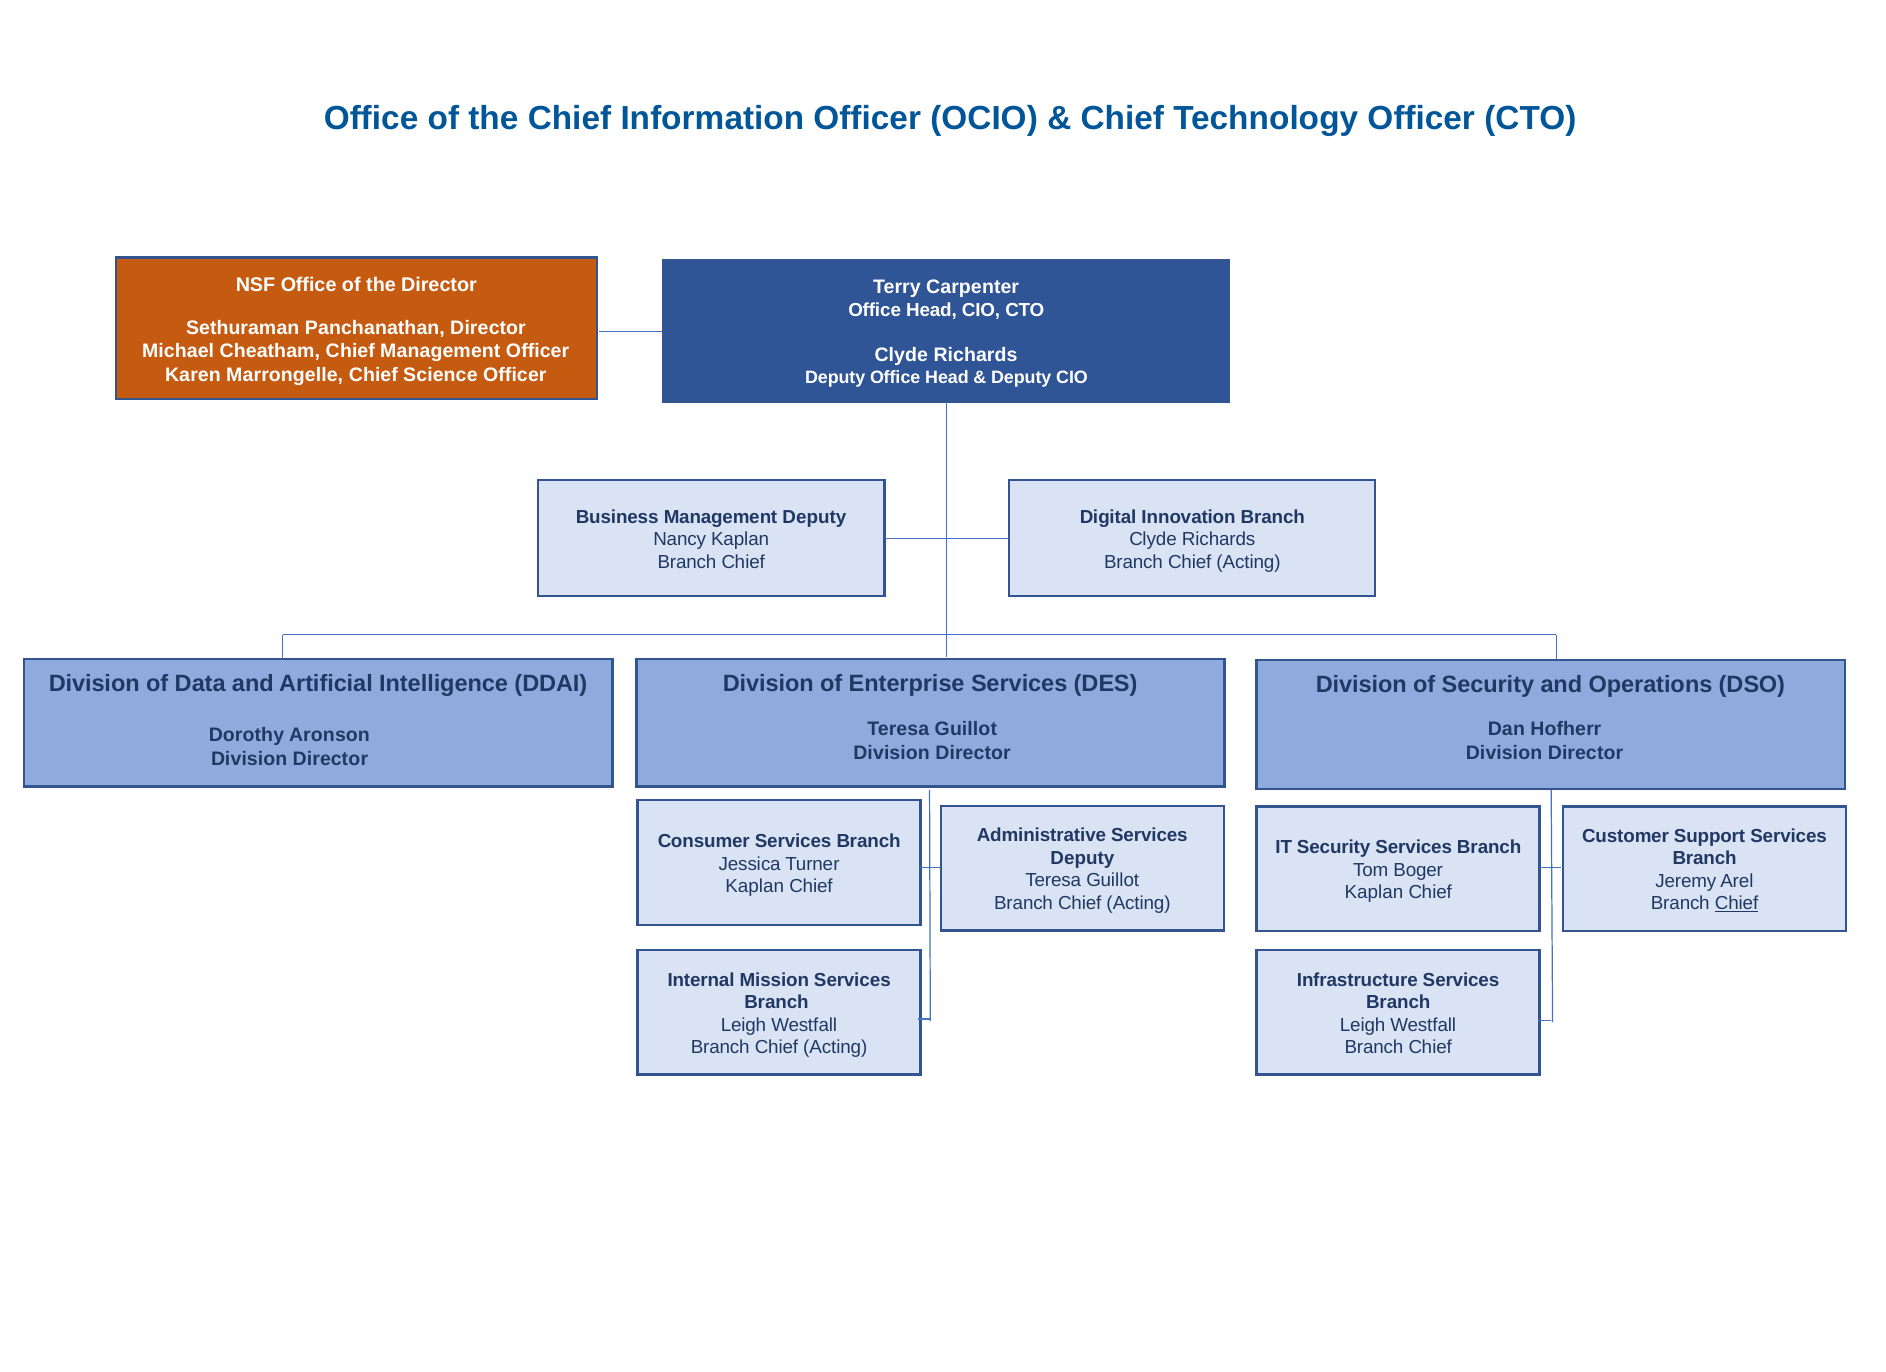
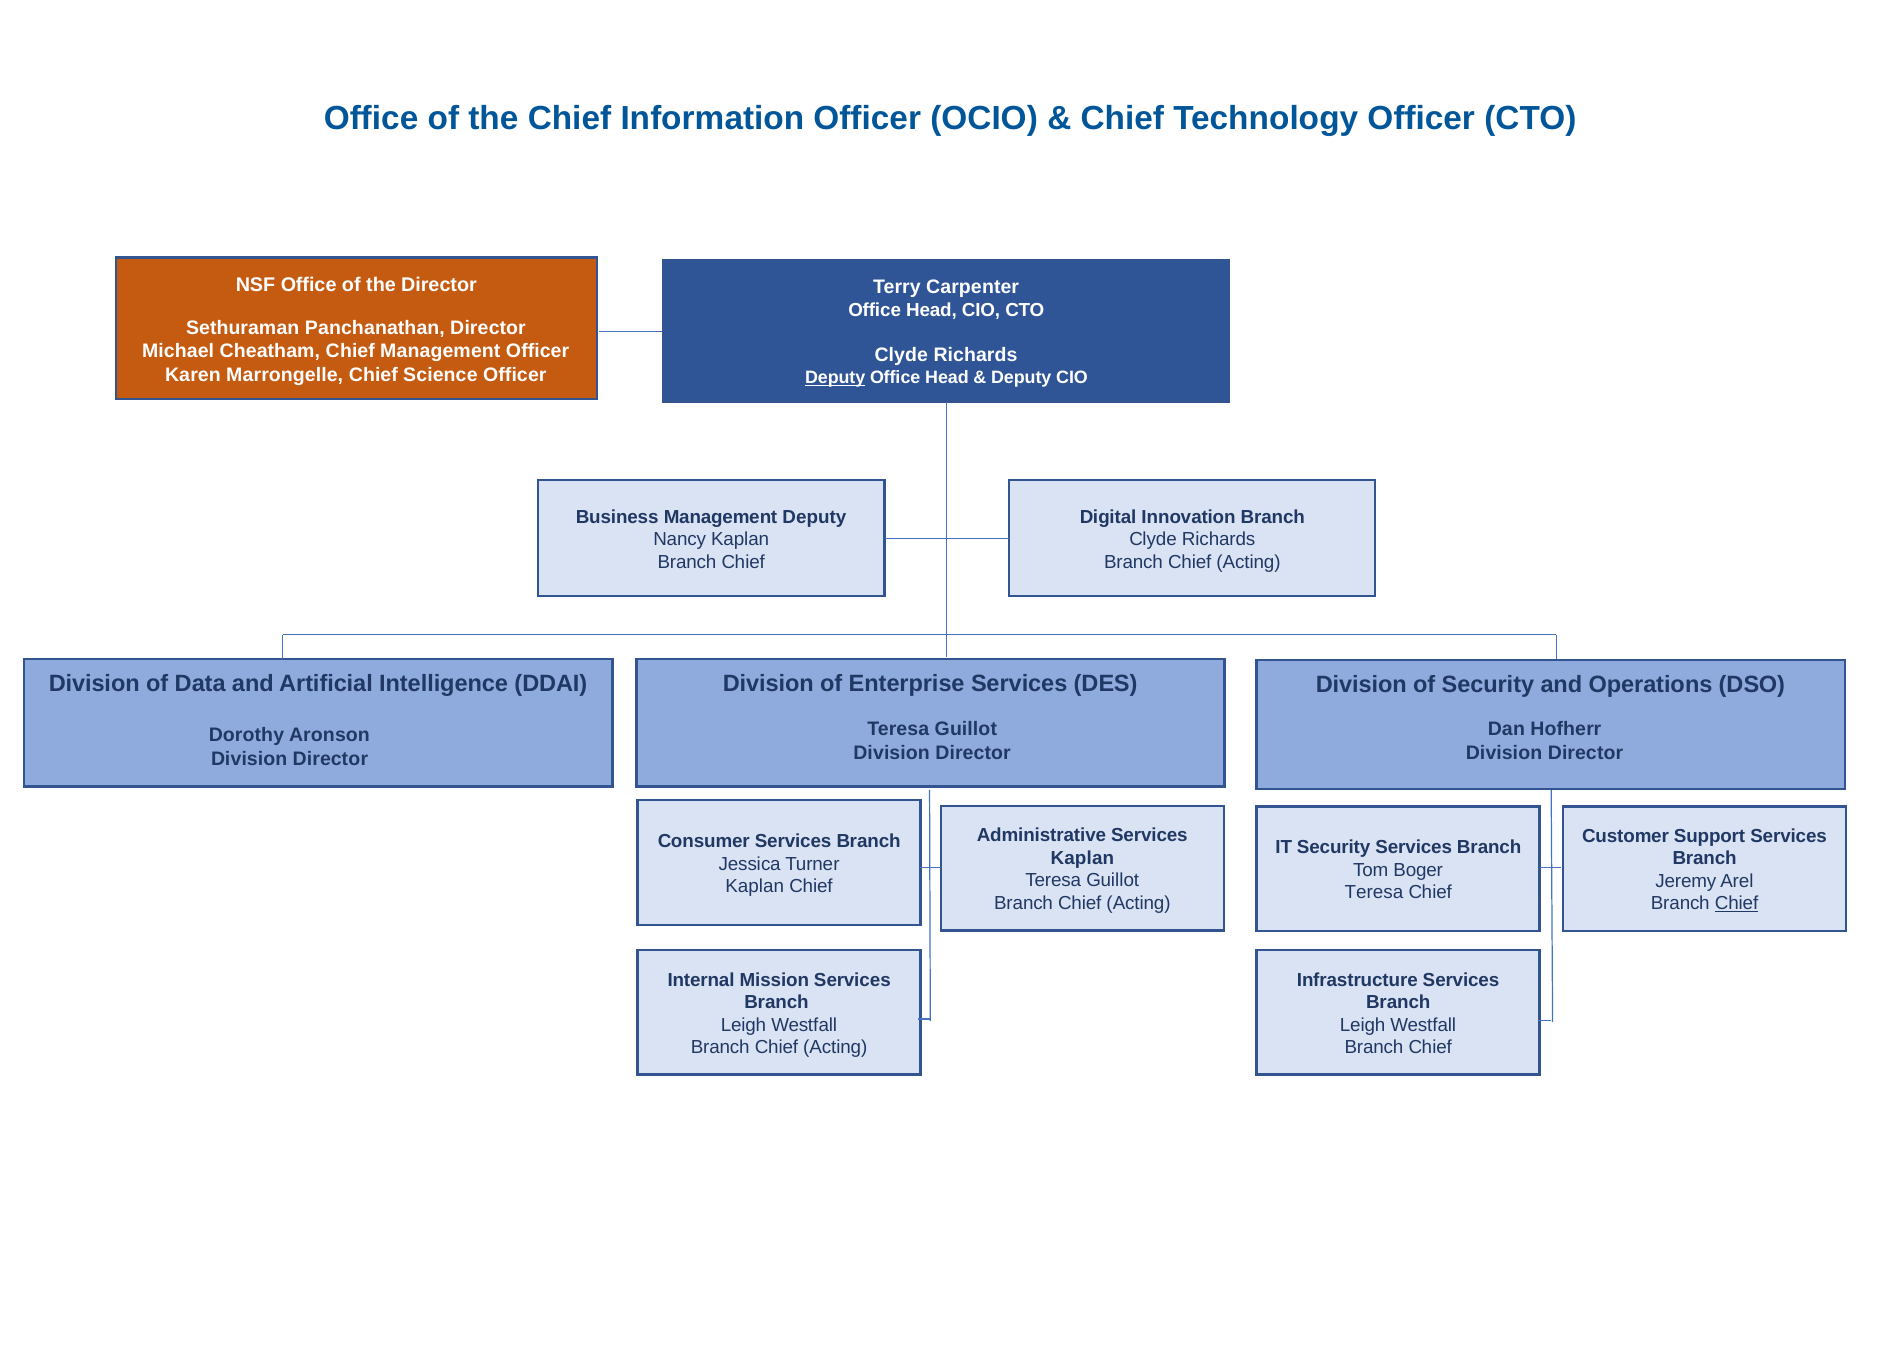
Deputy underline: none -> present (835, 378)
Deputy: Deputy -> Kaplan (1082, 858)
Kaplan: Kaplan -> Teresa (1374, 892)
